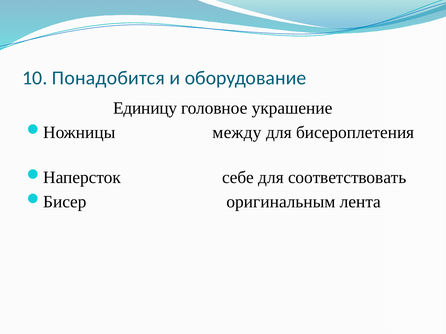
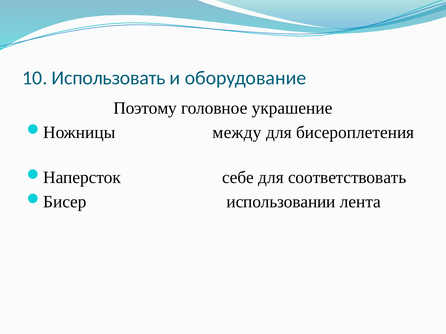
Понадобится: Понадобится -> Использовать (109, 78)
Единицу: Единицу -> Поэтому (145, 108)
оригинальным: оригинальным -> использовании (281, 202)
